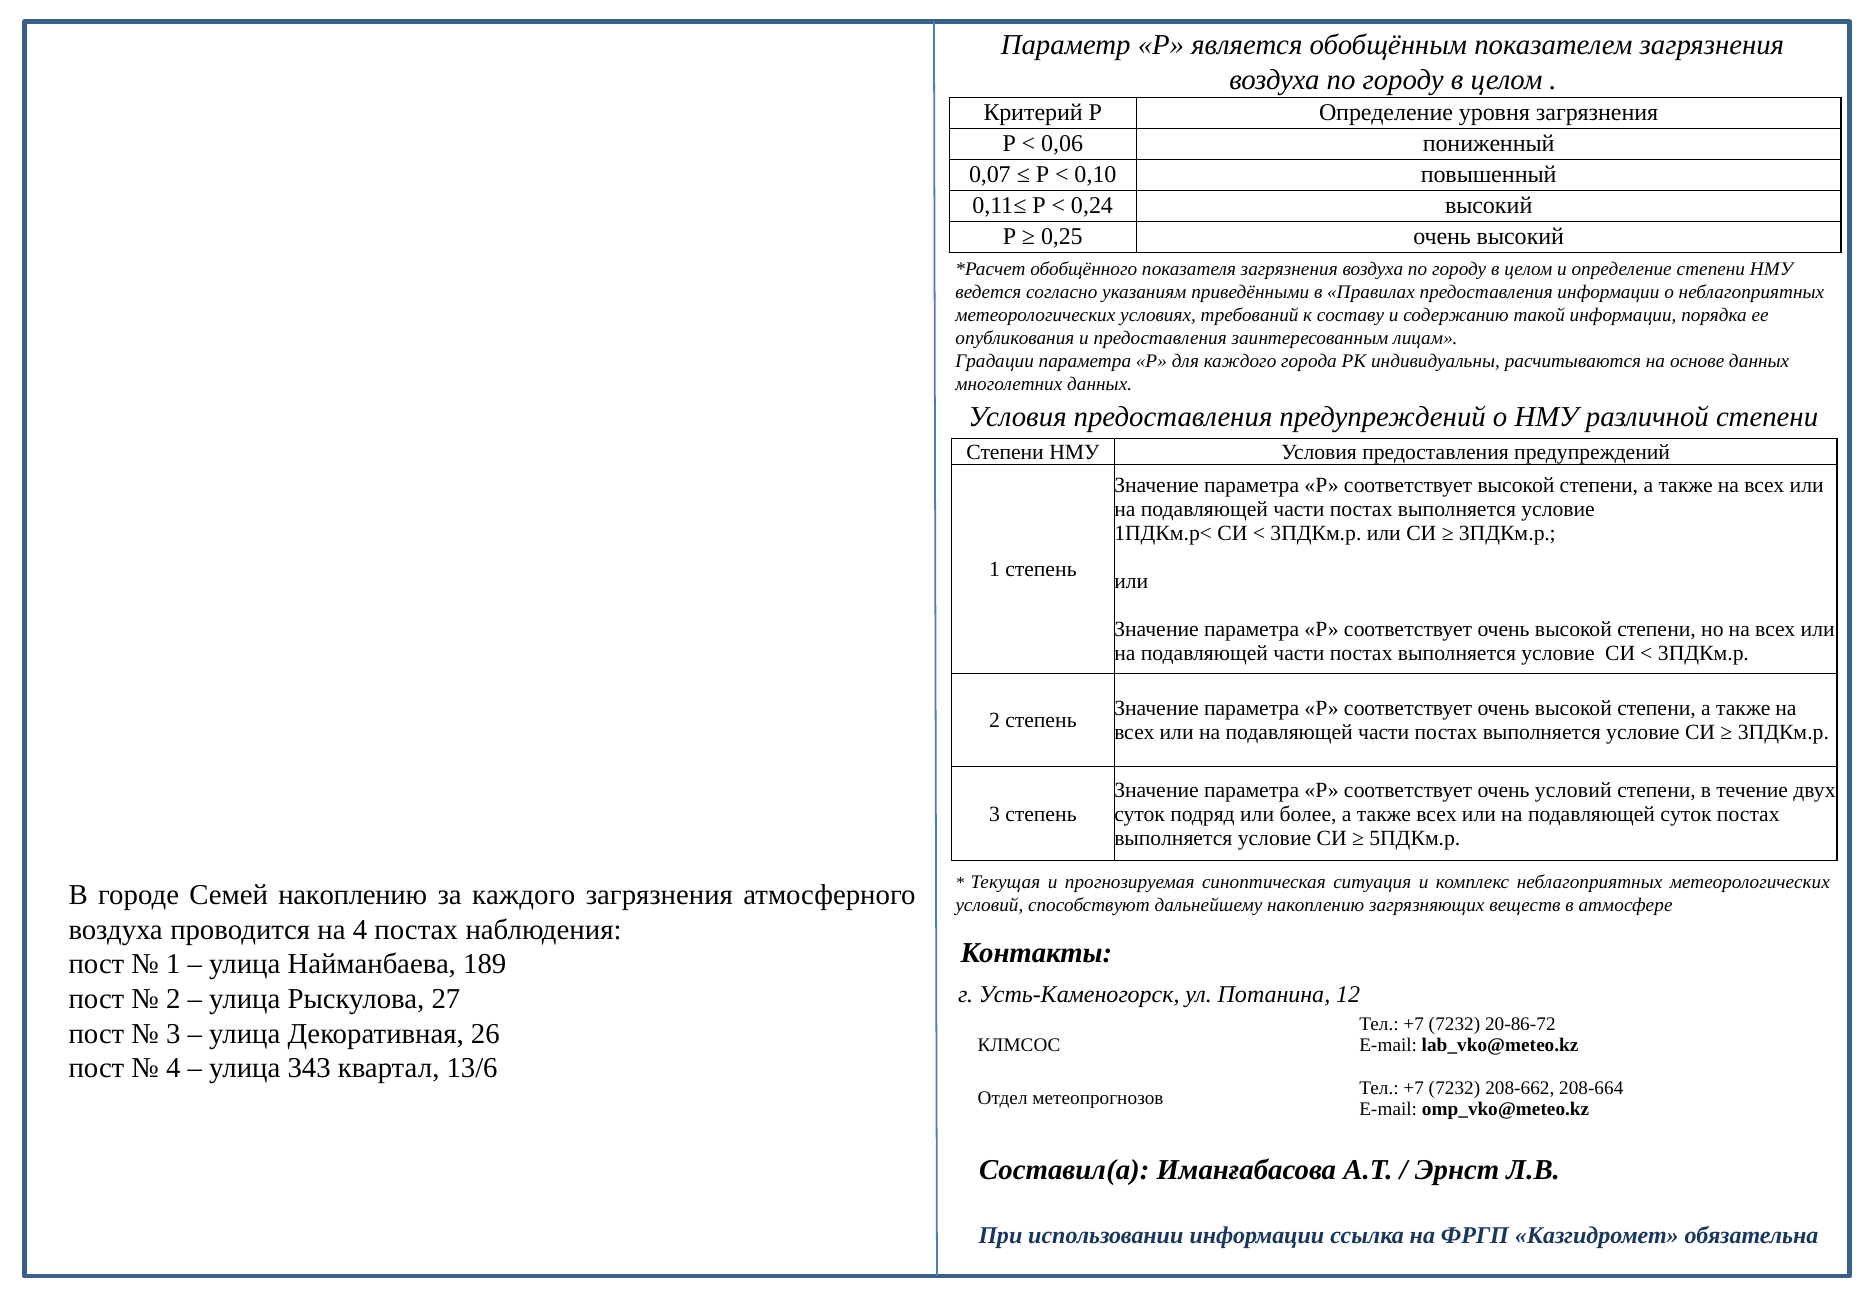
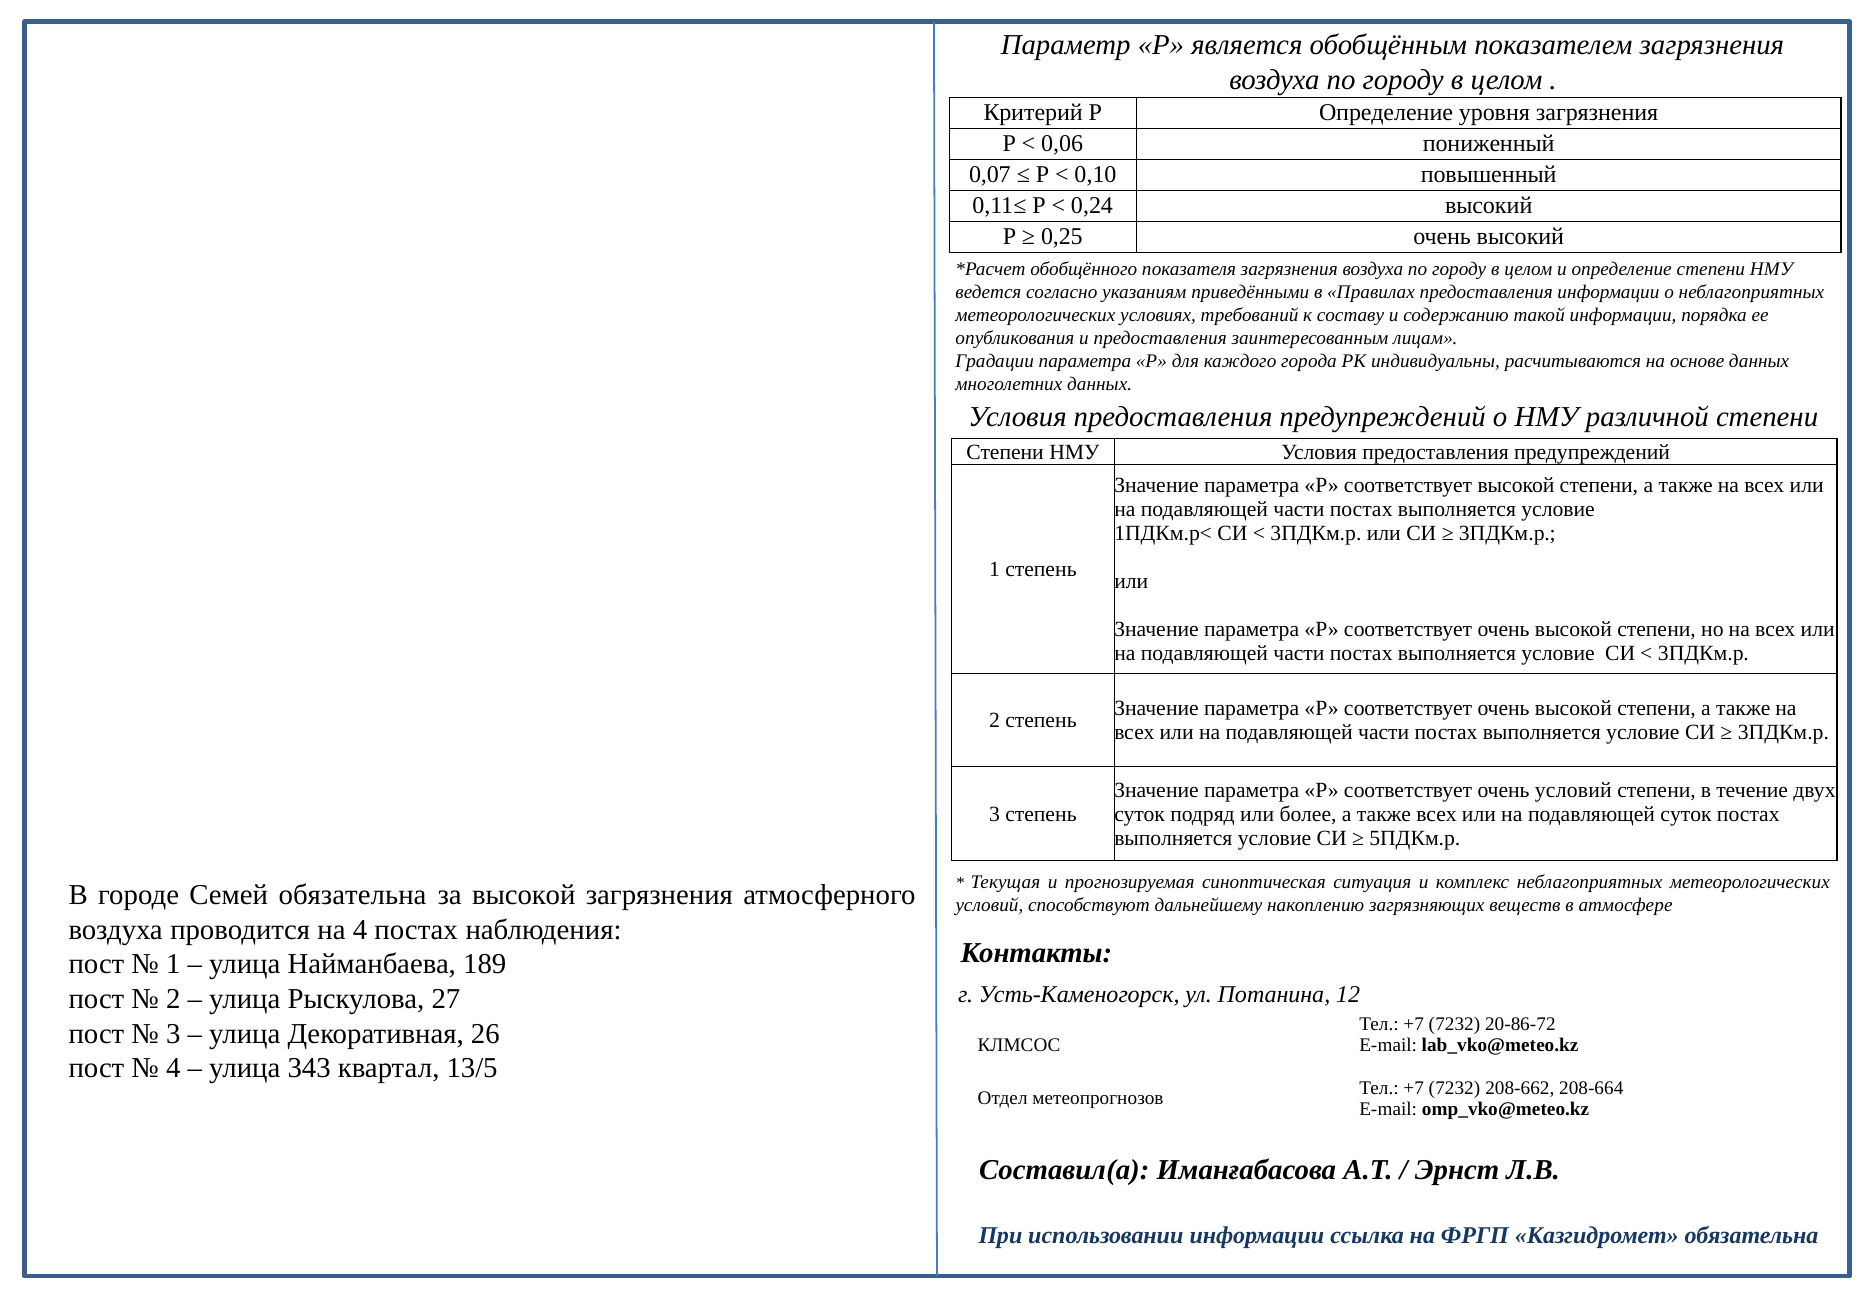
Семей накоплению: накоплению -> обязательна (353, 895)
за каждого: каждого -> высокой (524, 895)
13/6: 13/6 -> 13/5 (472, 1068)
